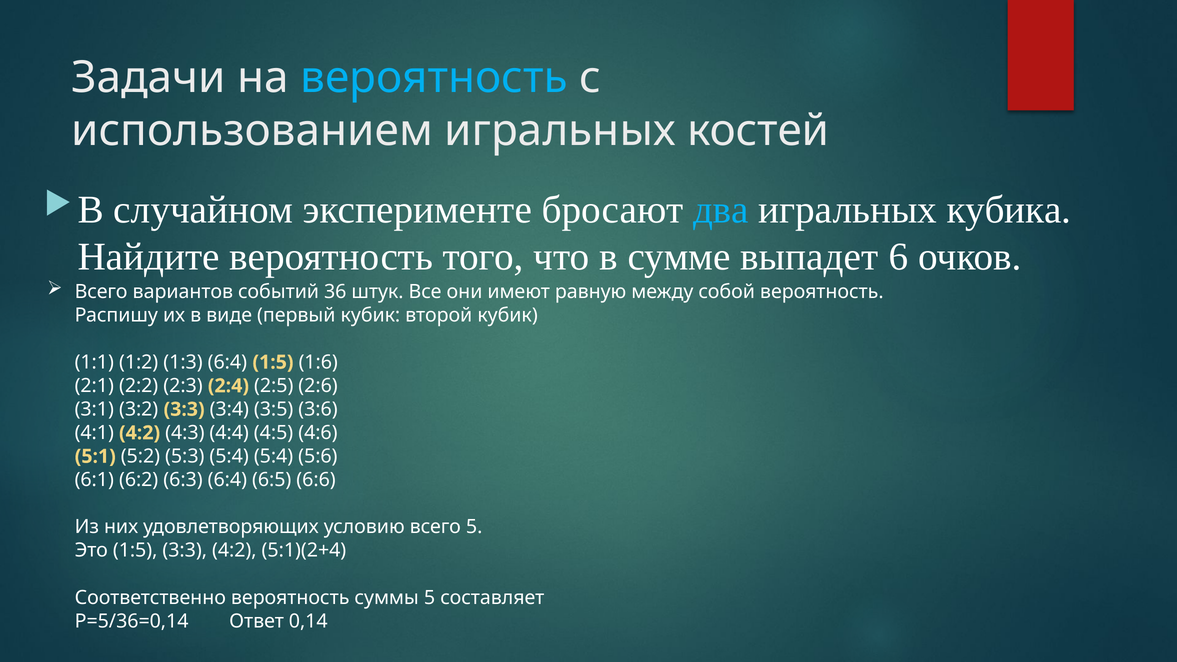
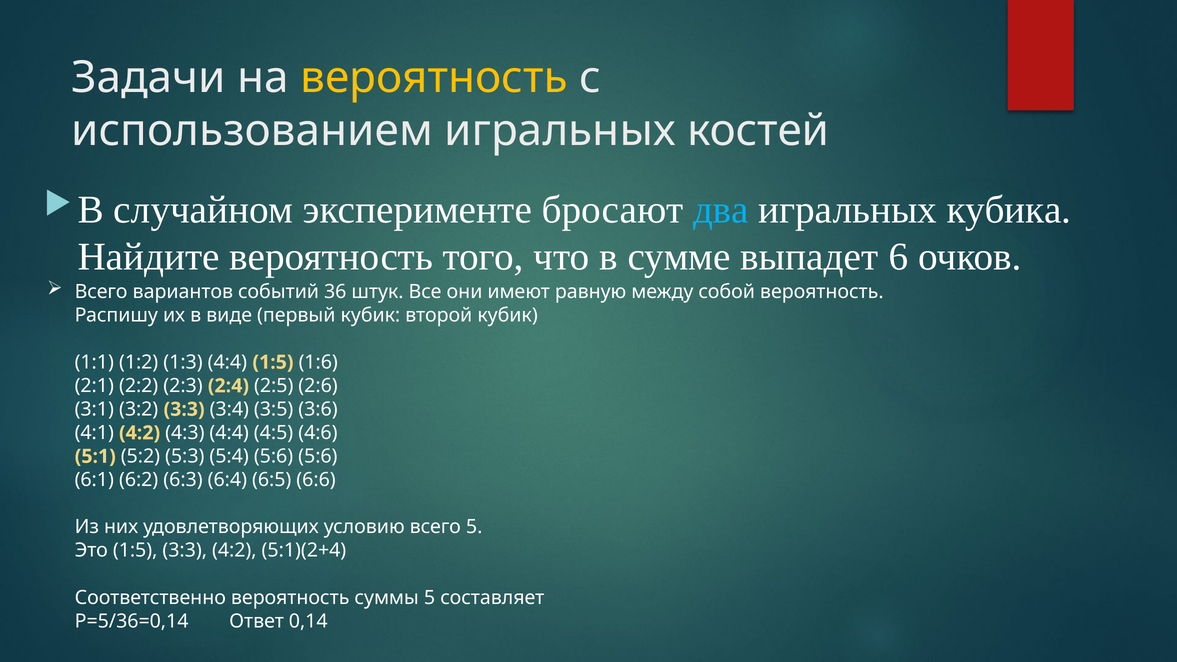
вероятность colour: light blue -> yellow (434, 78)
1:3 6:4: 6:4 -> 4:4 (227, 362)
5:4 5:4: 5:4 -> 5:6 (274, 456)
